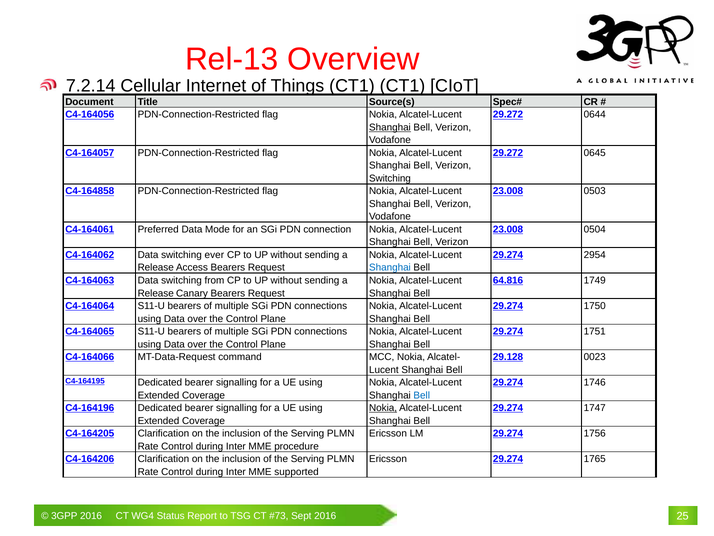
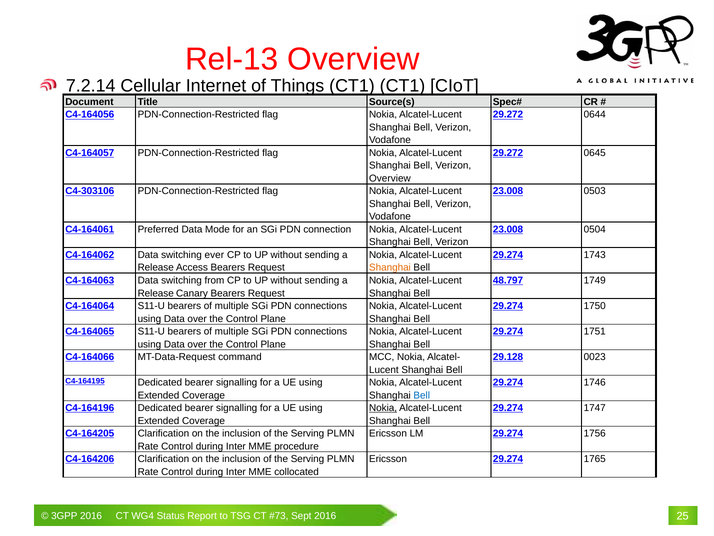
Shanghai underline: present -> none (390, 127)
Switching: Switching -> Overview (390, 178)
C4-164858: C4-164858 -> C4-303106 (90, 191)
2954: 2954 -> 1743 (595, 255)
Shanghai colour: blue -> orange (390, 267)
64.816: 64.816 -> 48.797 (508, 280)
supported: supported -> collocated (297, 471)
